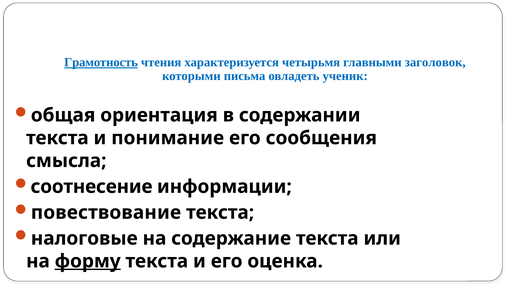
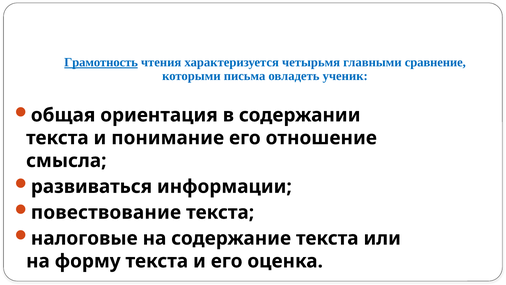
заголовок: заголовок -> сравнение (435, 62)
сообщения: сообщения -> отношение (321, 138)
соотнесение: соотнесение -> развиваться (91, 186)
форму underline: present -> none (88, 261)
